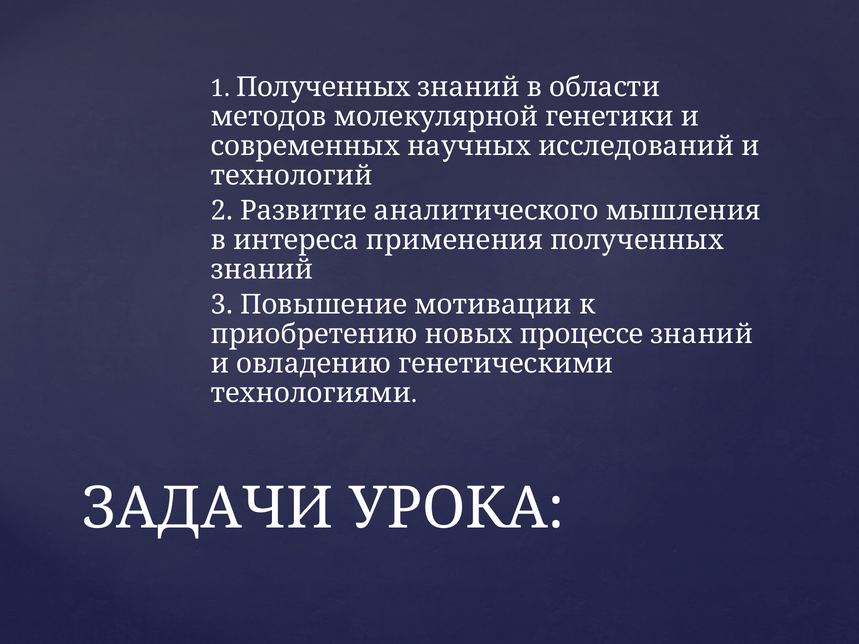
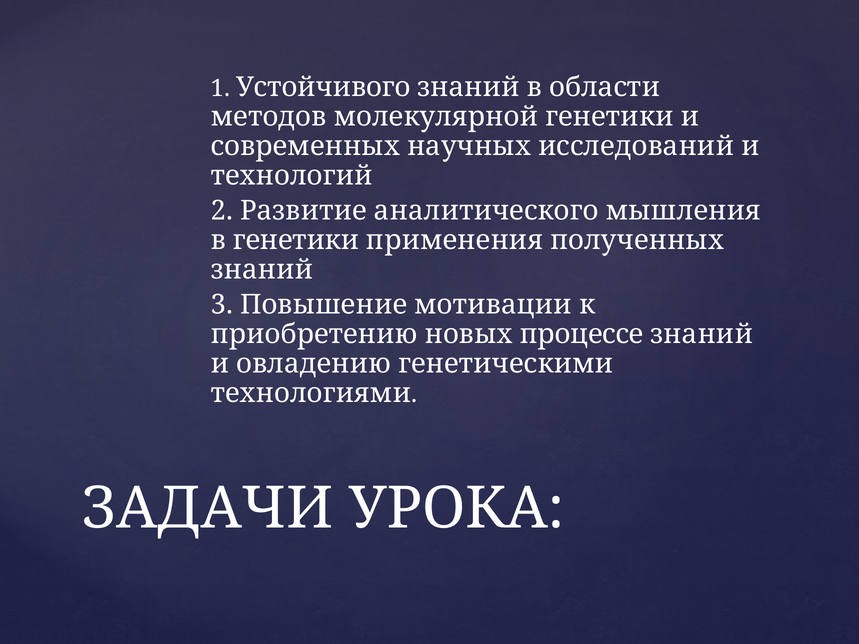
1 Полученных: Полученных -> Устойчивого (323, 87)
в интереса: интереса -> генетики (296, 240)
